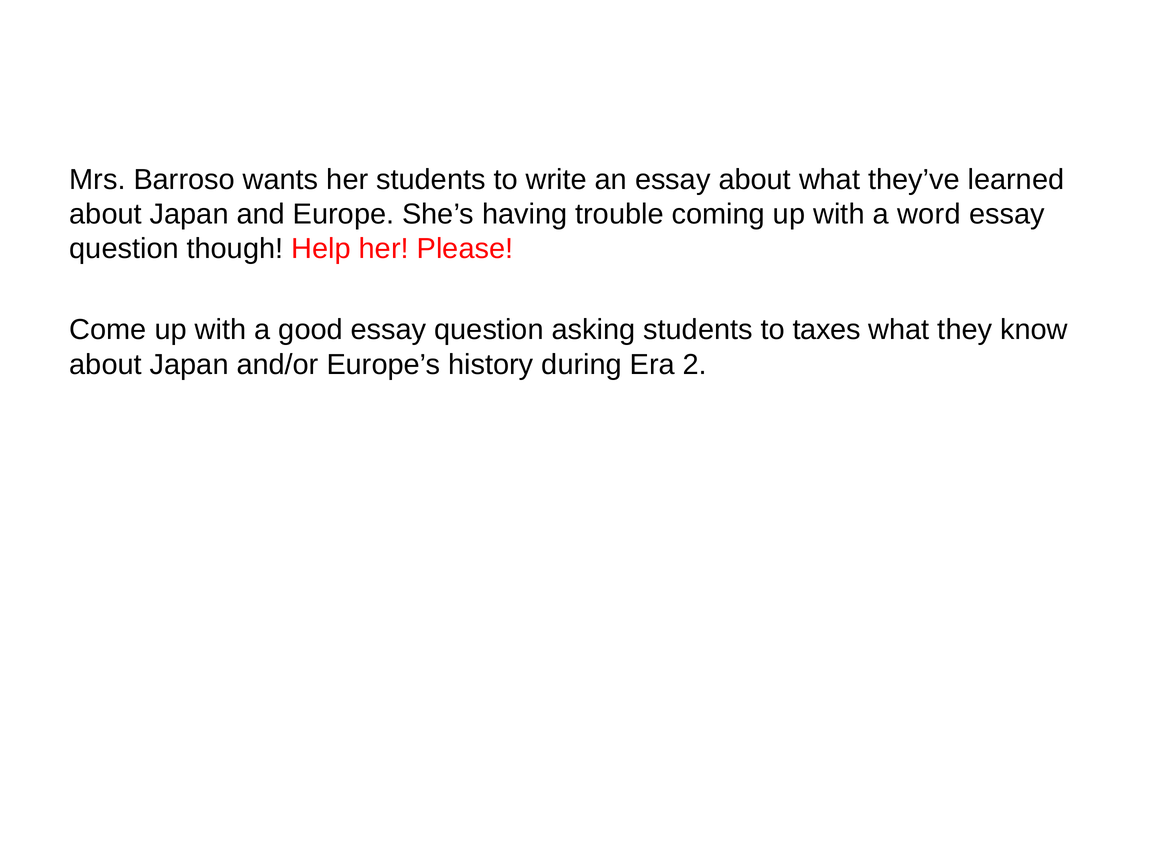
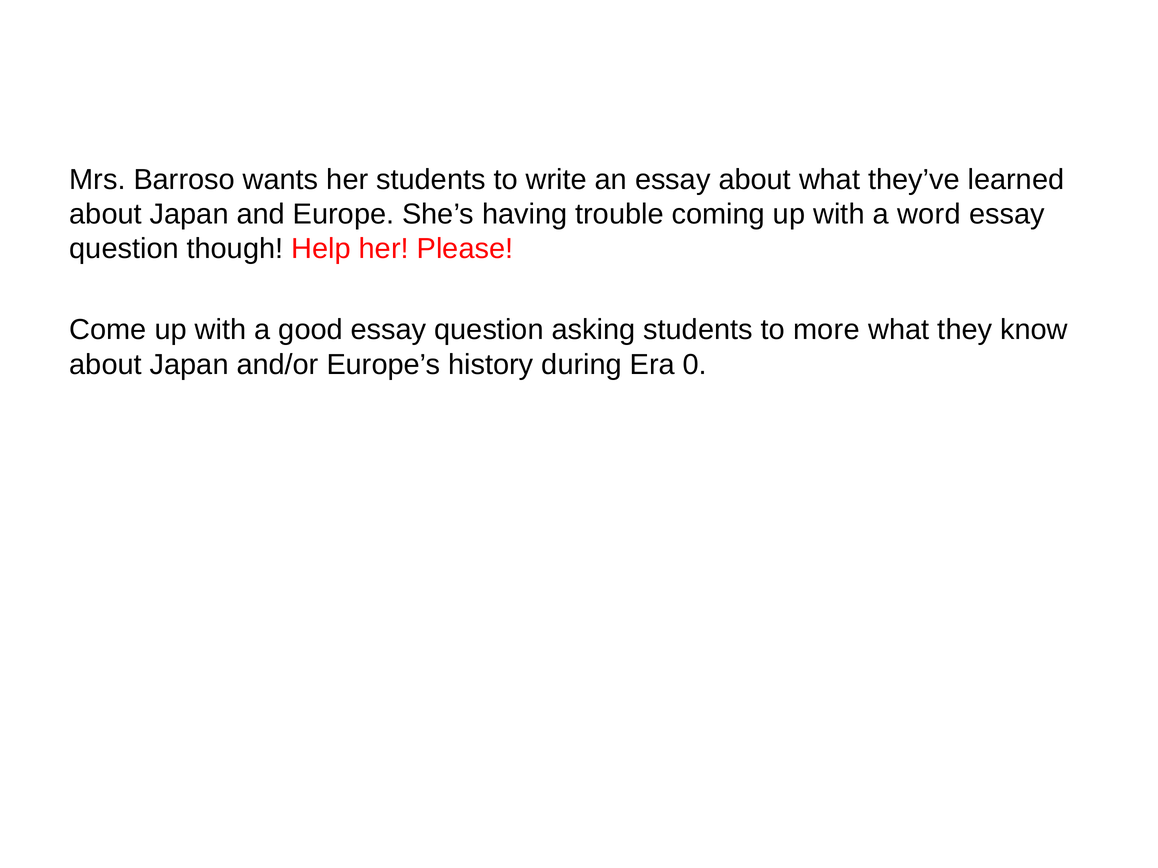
taxes: taxes -> more (826, 330)
2: 2 -> 0 (695, 365)
